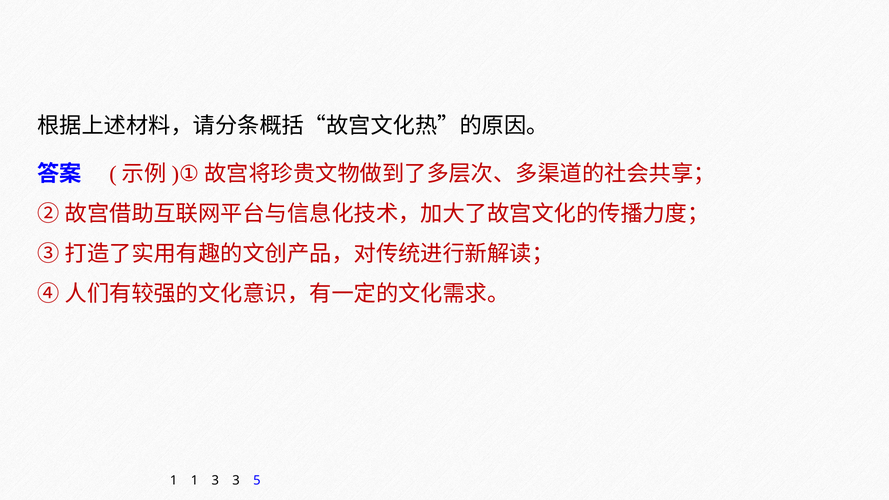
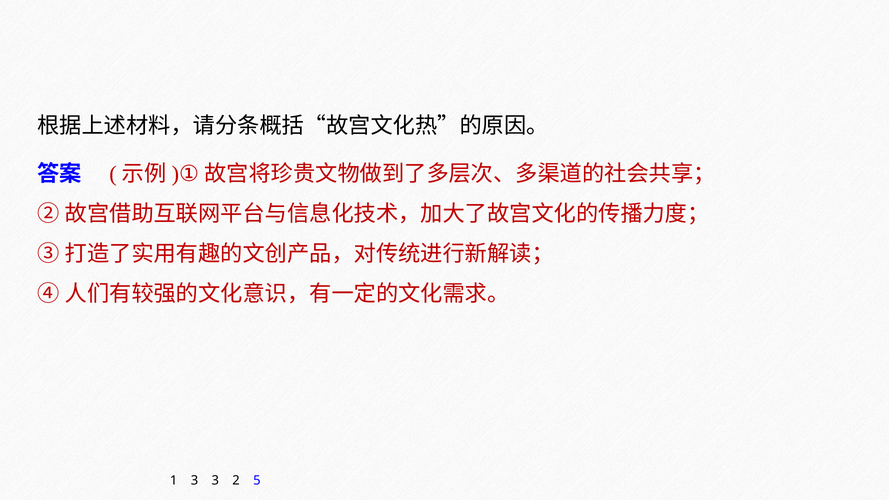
1 1: 1 -> 3 (194, 481)
3 3: 3 -> 2 (236, 481)
